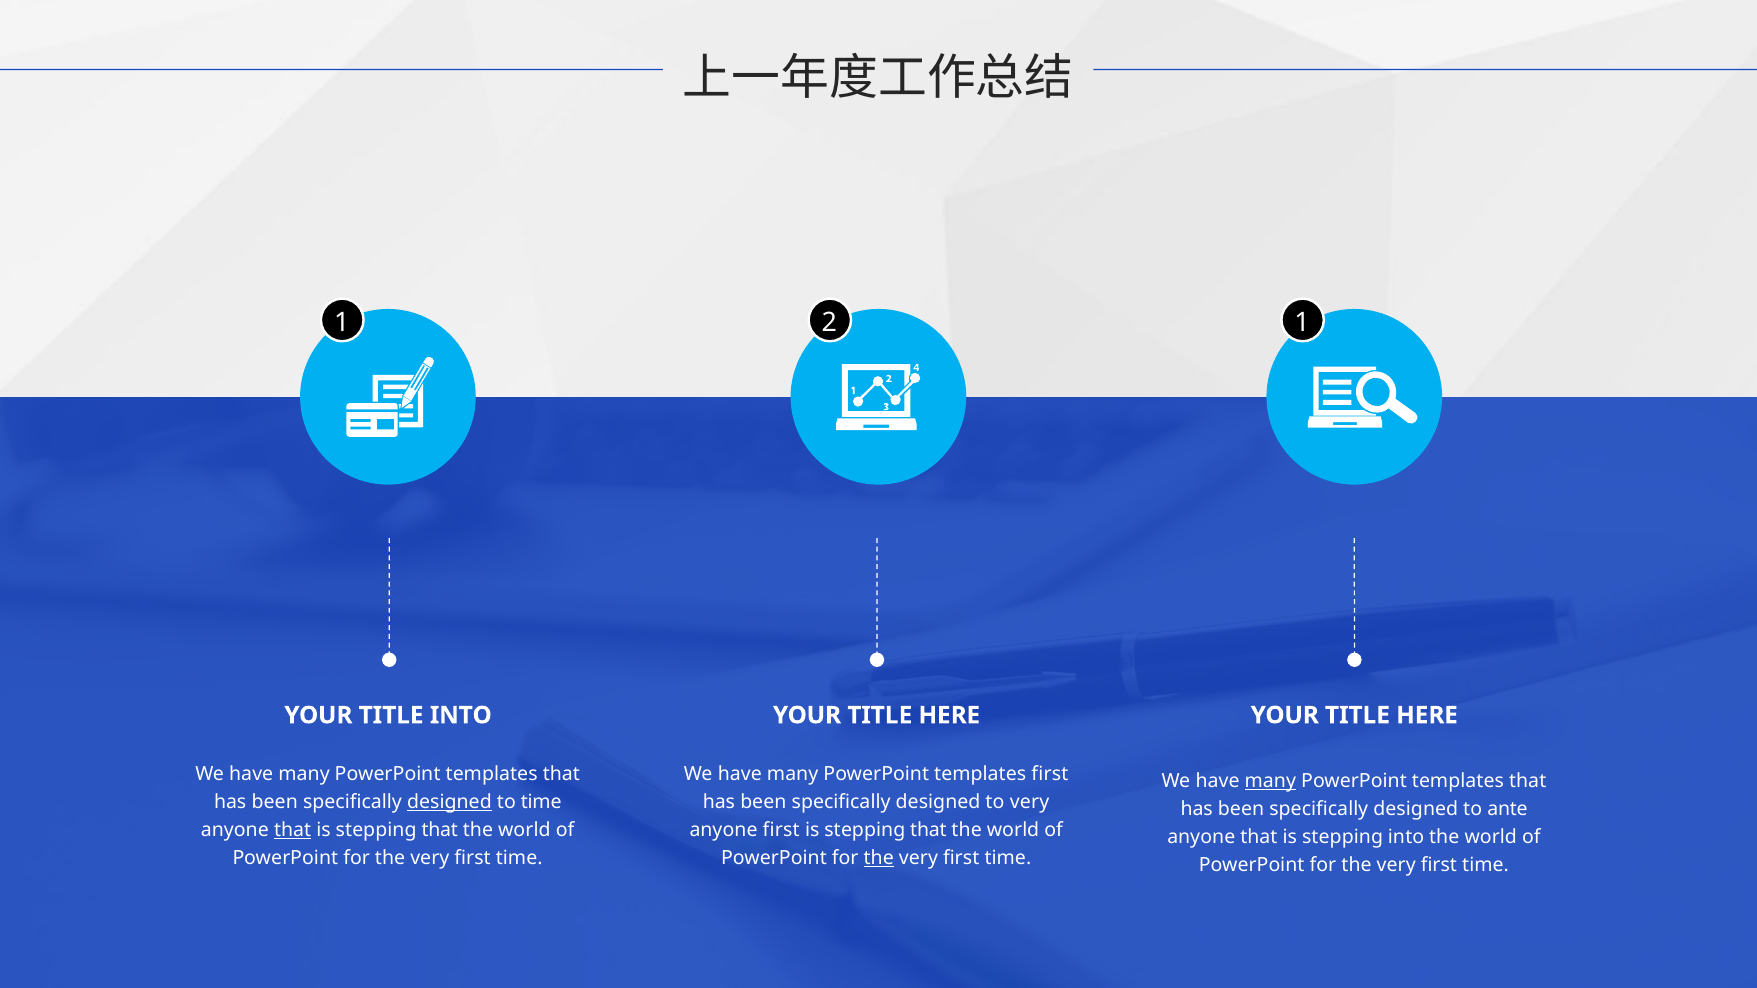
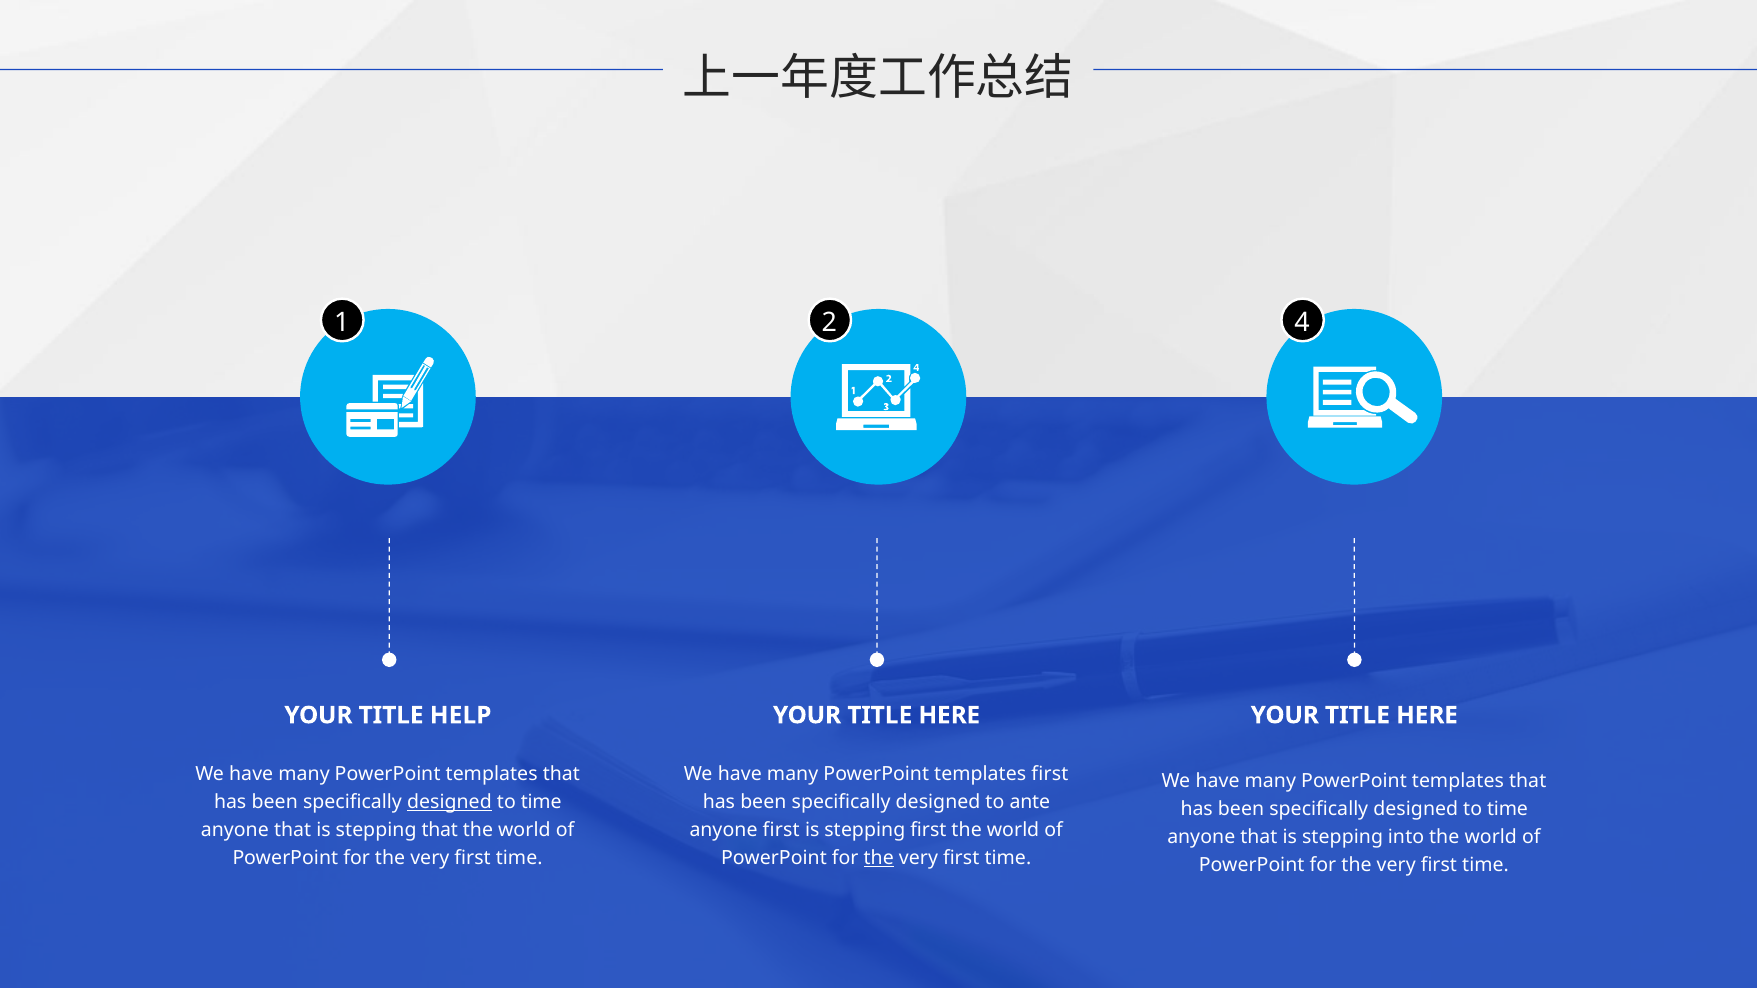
2 1: 1 -> 4 (1302, 322)
TITLE INTO: INTO -> HELP (461, 715)
many underline: present -> none (1270, 781)
to very: very -> ante (1030, 802)
ante: ante -> time (1508, 809)
that underline: present -> none (293, 830)
that: that -> first (928, 830)
